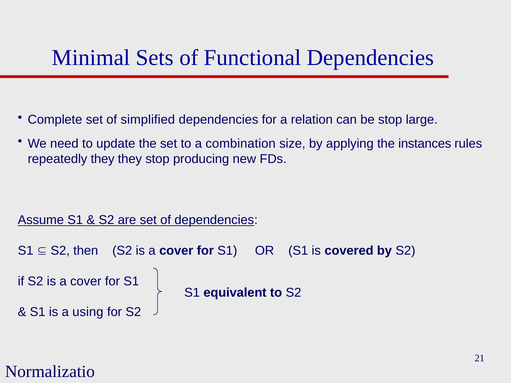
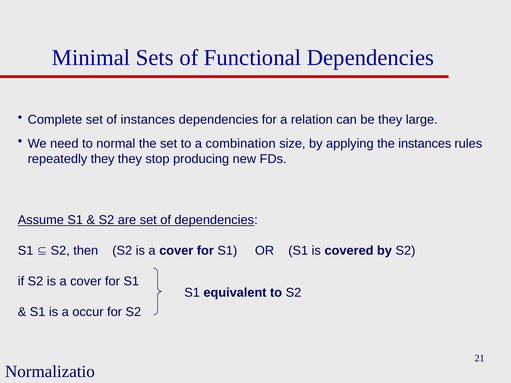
of simplified: simplified -> instances (148, 120)
be stop: stop -> they (390, 120)
update: update -> normal (116, 144)
using: using -> occur (88, 312)
